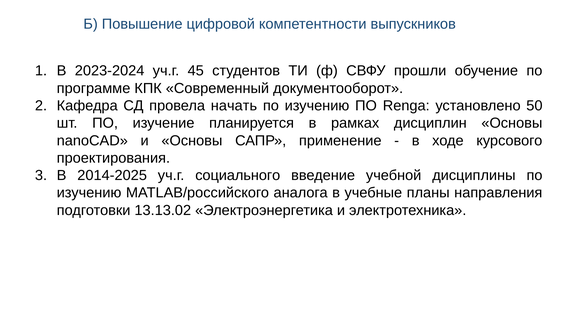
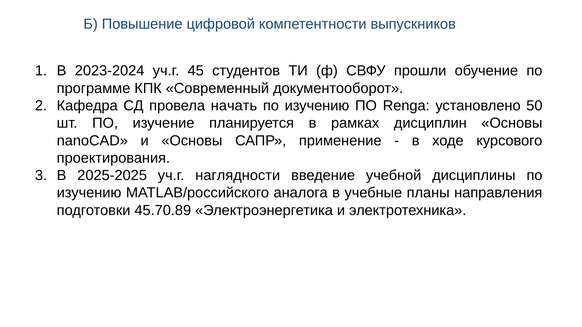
2014-2025: 2014-2025 -> 2025-2025 (112, 176)
социального: социального -> наглядности (238, 176)
13.13.02: 13.13.02 -> 45.70.89 (163, 211)
